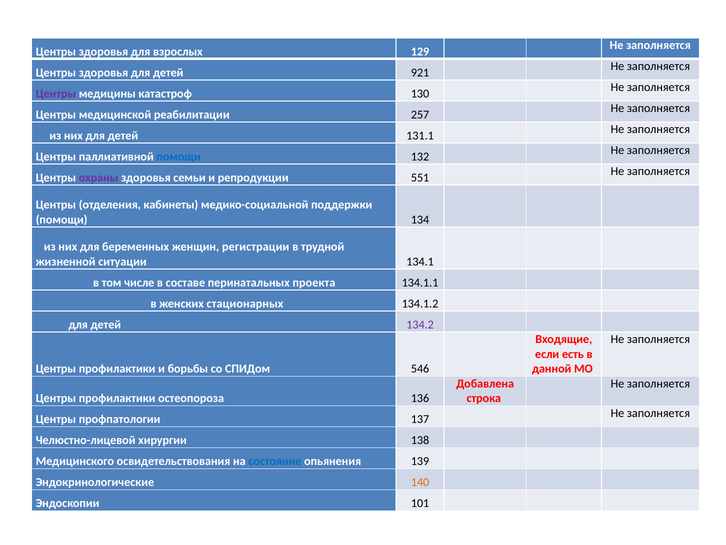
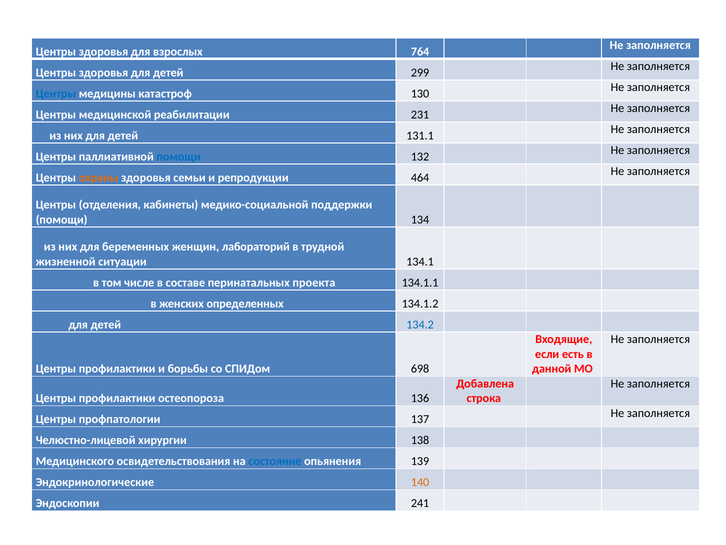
129: 129 -> 764 (420, 52)
921: 921 -> 299 (420, 73)
Центры colour: purple -> blue (56, 94)
257: 257 -> 231 (420, 115)
охраны colour: purple -> orange (99, 177)
551: 551 -> 464 (420, 177)
регистрации: регистрации -> лабораторий (256, 247)
стационарных: стационарных -> определенных (245, 303)
134.2 colour: purple -> blue (420, 324)
546: 546 -> 698 (420, 369)
101: 101 -> 241 (420, 503)
